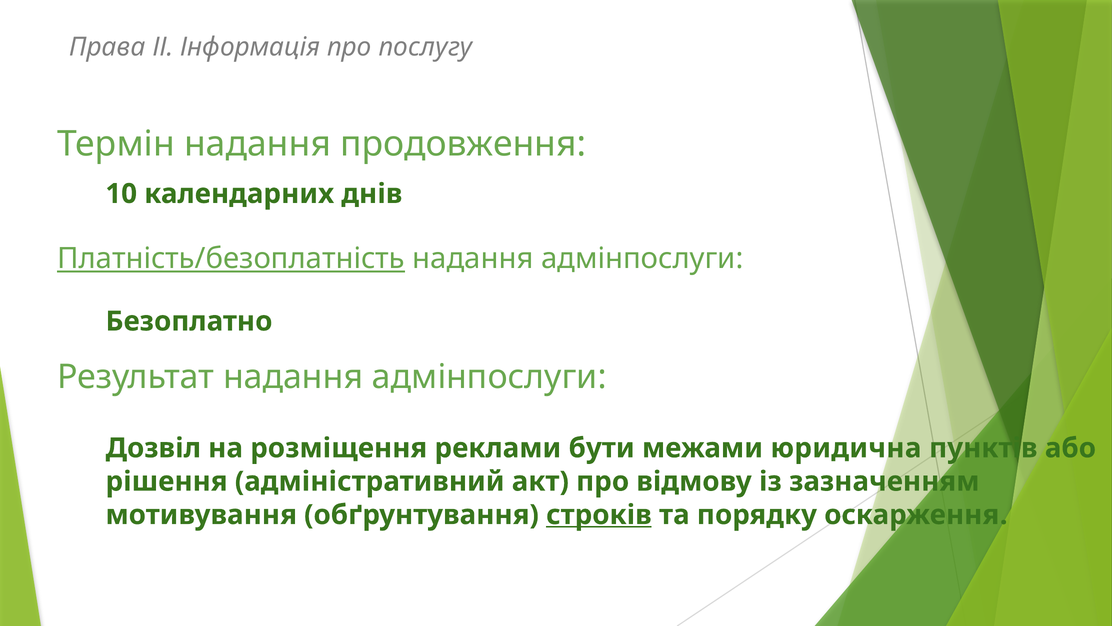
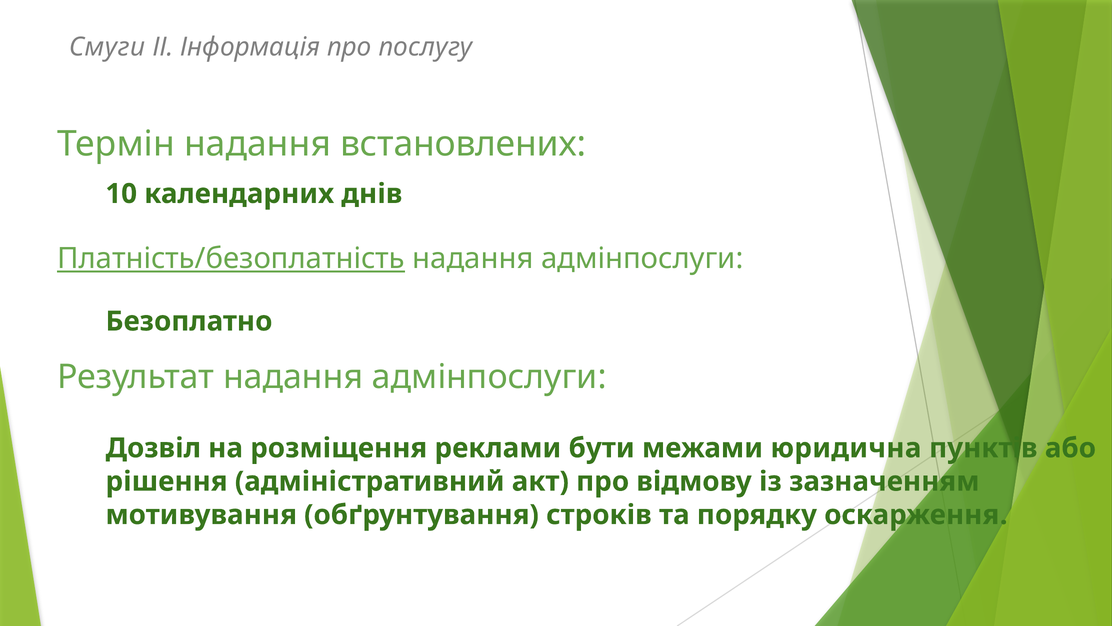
Права: Права -> Смуги (107, 47)
продовження: продовження -> встановлених (463, 144)
строків underline: present -> none (599, 515)
